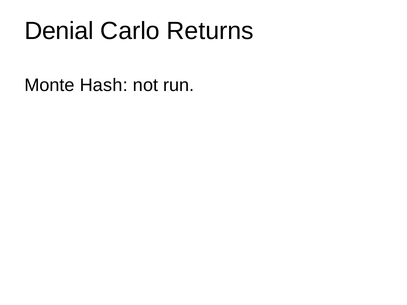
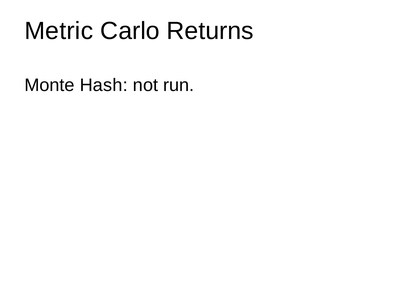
Denial: Denial -> Metric (59, 31)
